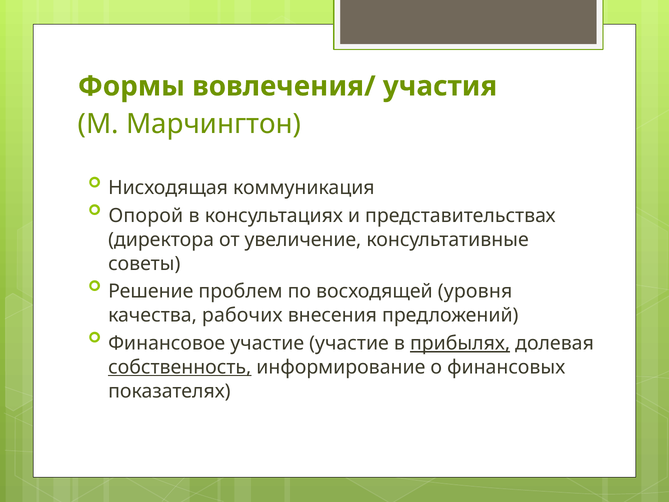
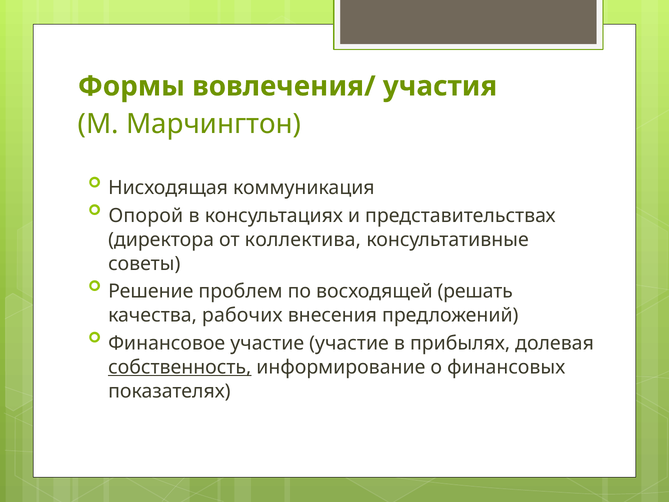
увеличение: увеличение -> коллектива (303, 240)
уровня: уровня -> решать (475, 291)
прибылях underline: present -> none (460, 343)
